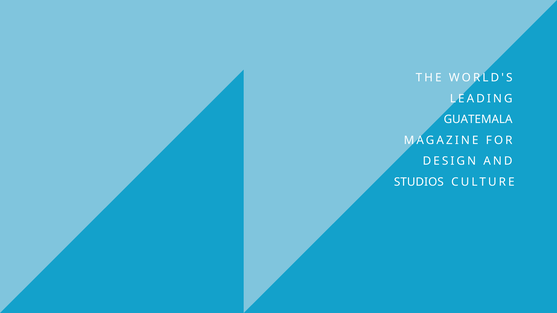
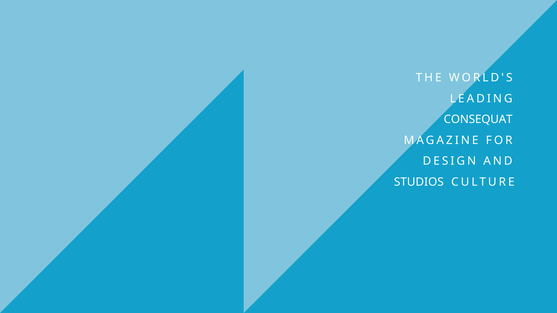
GUATEMALA: GUATEMALA -> CONSEQUAT (478, 120)
